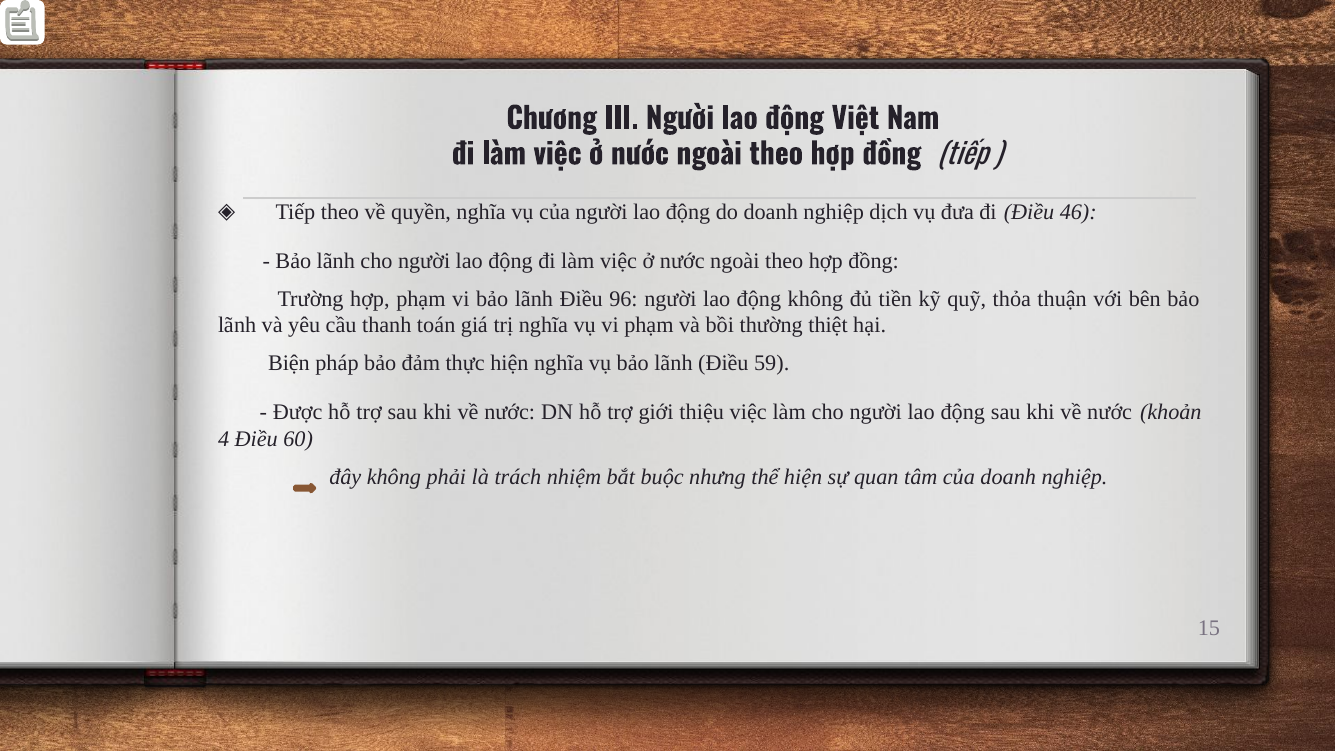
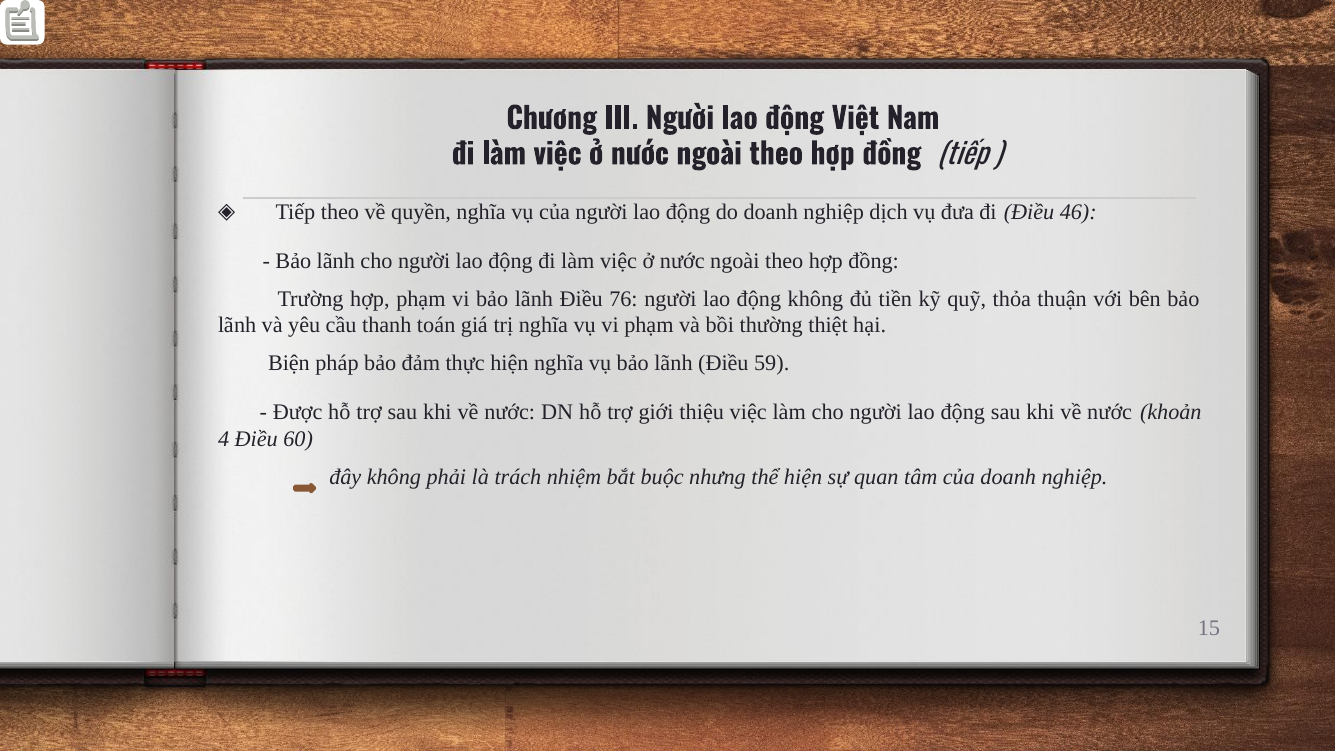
96: 96 -> 76 (623, 299)
